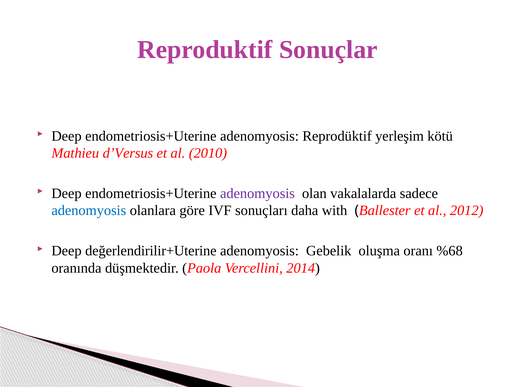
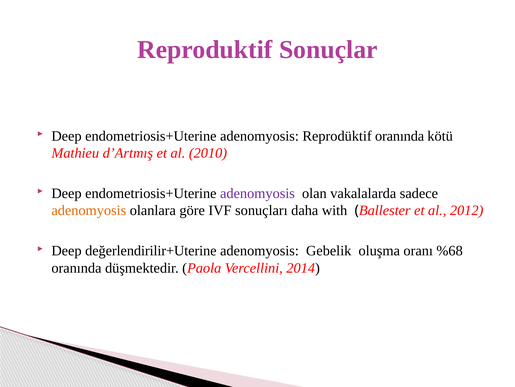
Reprodüktif yerleşim: yerleşim -> oranında (400, 136)
d’Versus: d’Versus -> d’Artmış (128, 153)
adenomyosis colour: blue -> orange (89, 210)
